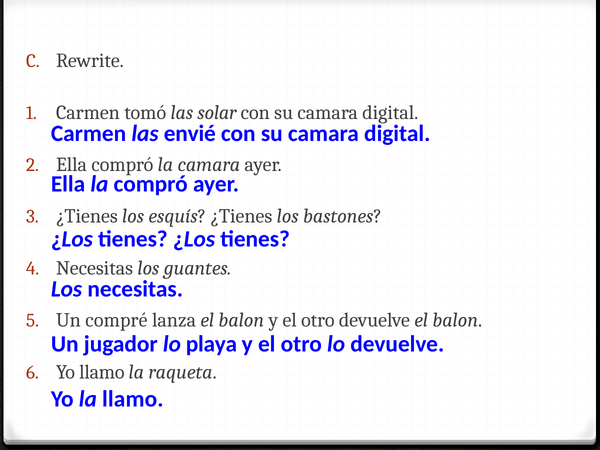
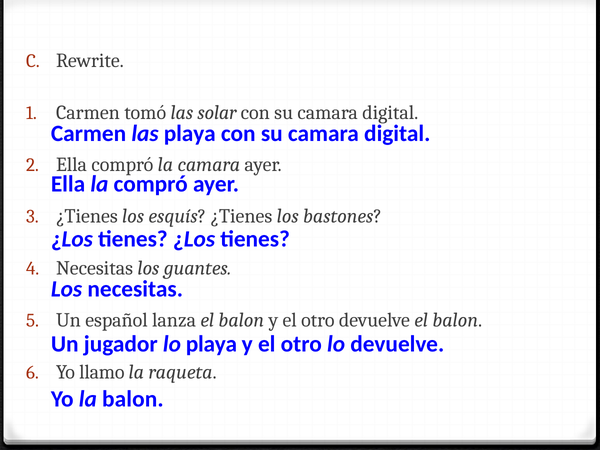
las envié: envié -> playa (190, 134)
compré: compré -> español (117, 320)
la llamo: llamo -> balon (133, 399)
